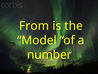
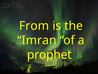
Model: Model -> Imran (37, 40)
number: number -> prophet (49, 54)
